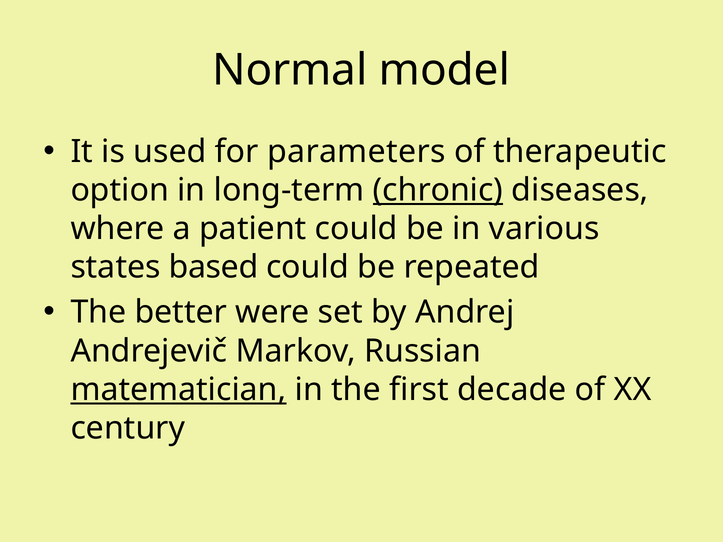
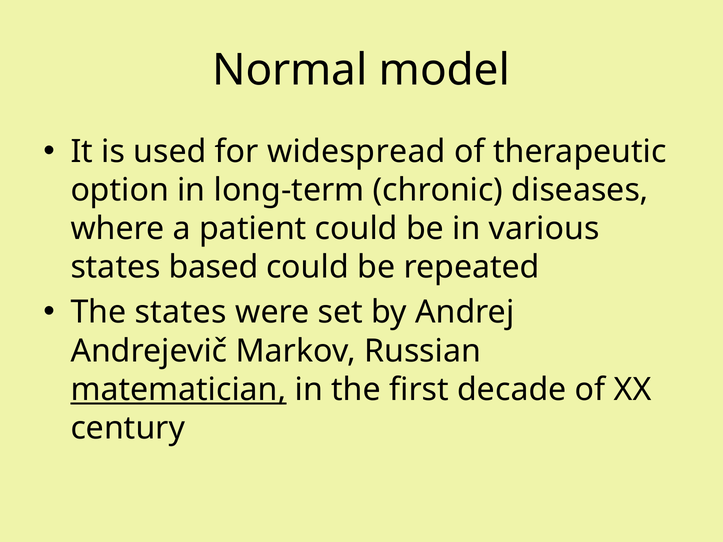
parameters: parameters -> widespread (356, 152)
chronic underline: present -> none (438, 190)
The better: better -> states (181, 313)
